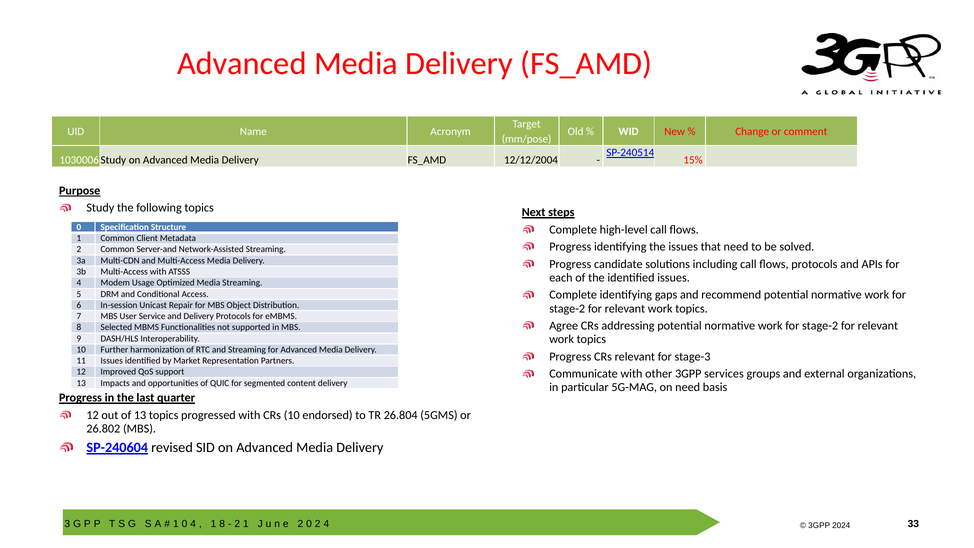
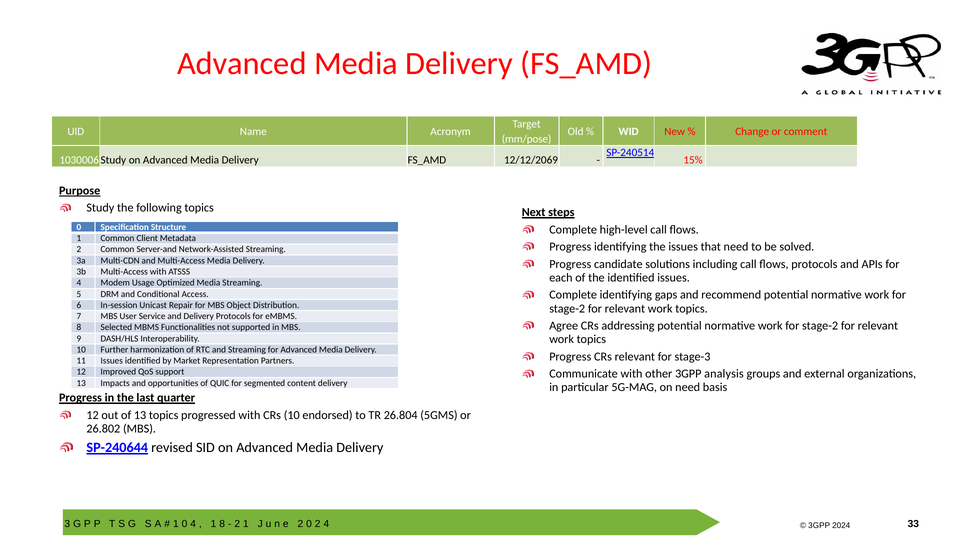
12/12/2004: 12/12/2004 -> 12/12/2069 (531, 160)
services: services -> analysis (724, 374)
SP-240604: SP-240604 -> SP-240644 (117, 447)
